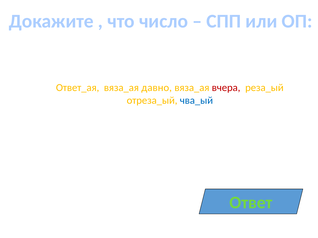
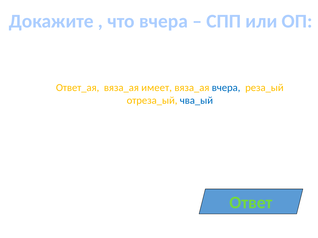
что число: число -> вчера (163, 21)
давно: давно -> имеет (157, 88)
вчера colour: red -> blue (226, 88)
